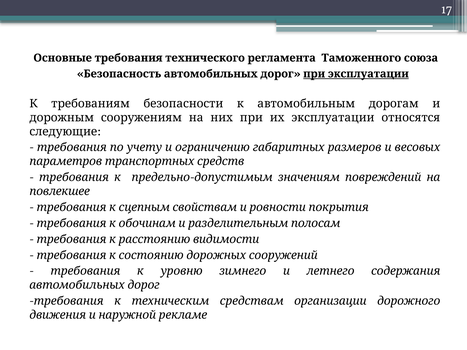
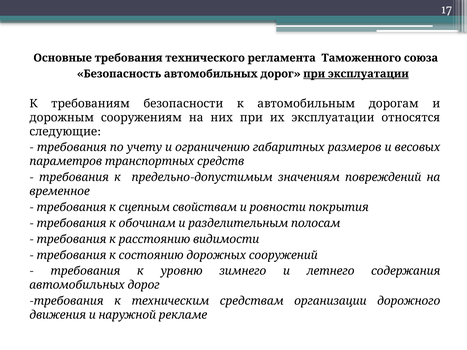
повлекшее: повлекшее -> временное (60, 192)
